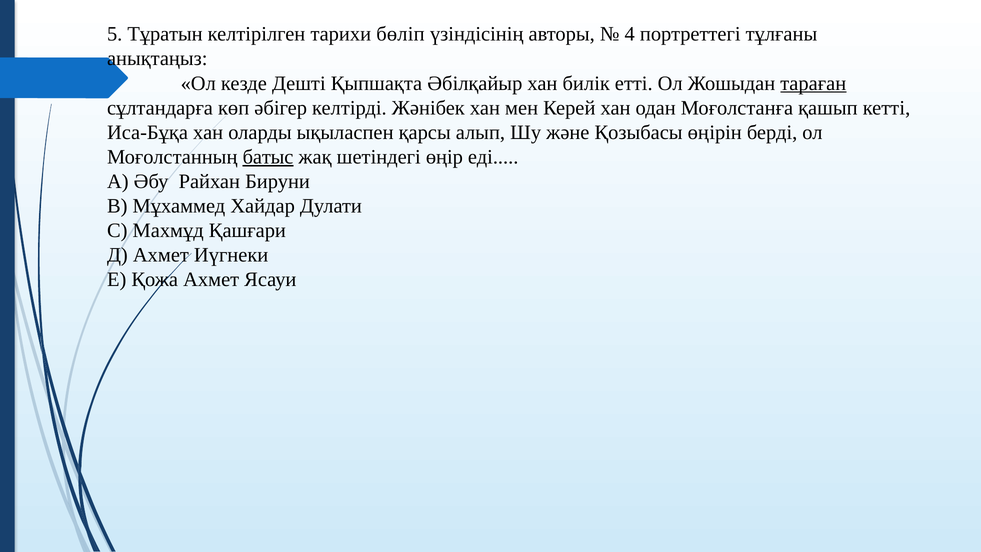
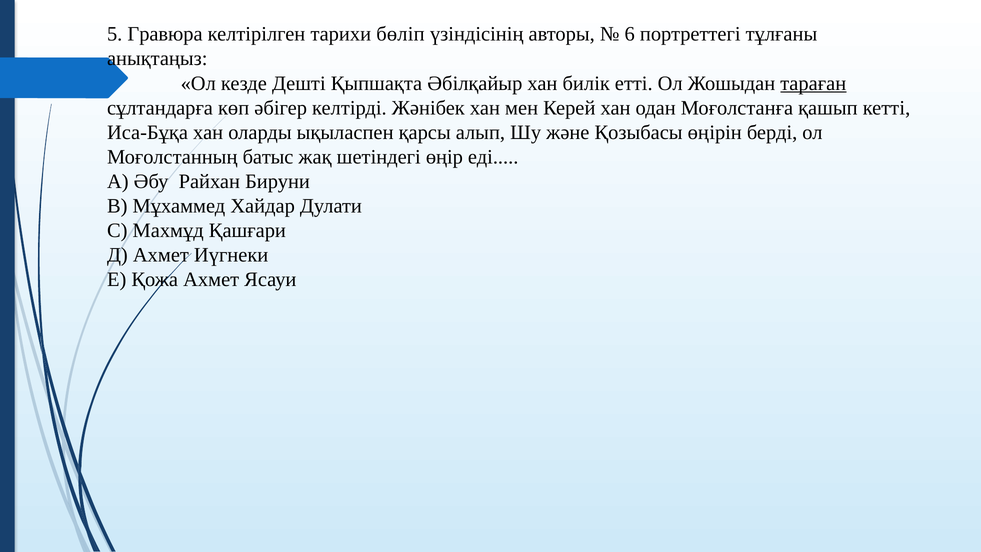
Тұратын: Тұратын -> Гравюра (165, 34)
4: 4 -> 6 (630, 34)
батыс underline: present -> none (268, 157)
